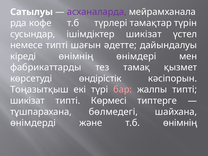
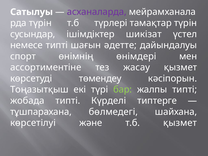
кофе: кофе -> түрін (40, 23)
кіреді: кіреді -> спорт (23, 56)
фабрикаттарды: фабрикаттарды -> ассортиментіне (46, 67)
тамақ: тамақ -> жасау (137, 67)
өндірістік: өндірістік -> төмендеу (100, 79)
бар colour: pink -> light green (123, 90)
шикізат: шикізат -> жобада (27, 101)
Көрмесі: Көрмесі -> Күрделі (109, 101)
өнімдерді: өнімдерді -> көрсетілуі (33, 123)
т.б өнімнің: өнімнің -> қызмет (180, 123)
